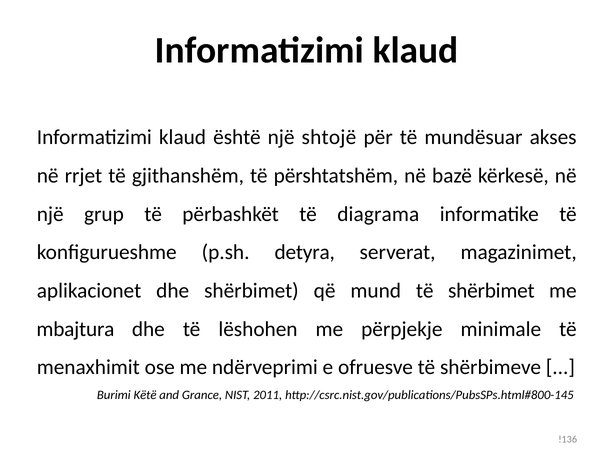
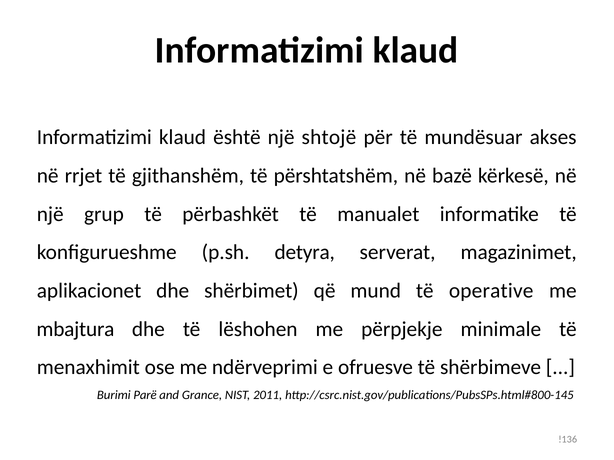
diagrama: diagrama -> manualet (378, 214)
të shërbimet: shërbimet -> operative (491, 291)
Këtë: Këtë -> Parë (145, 395)
